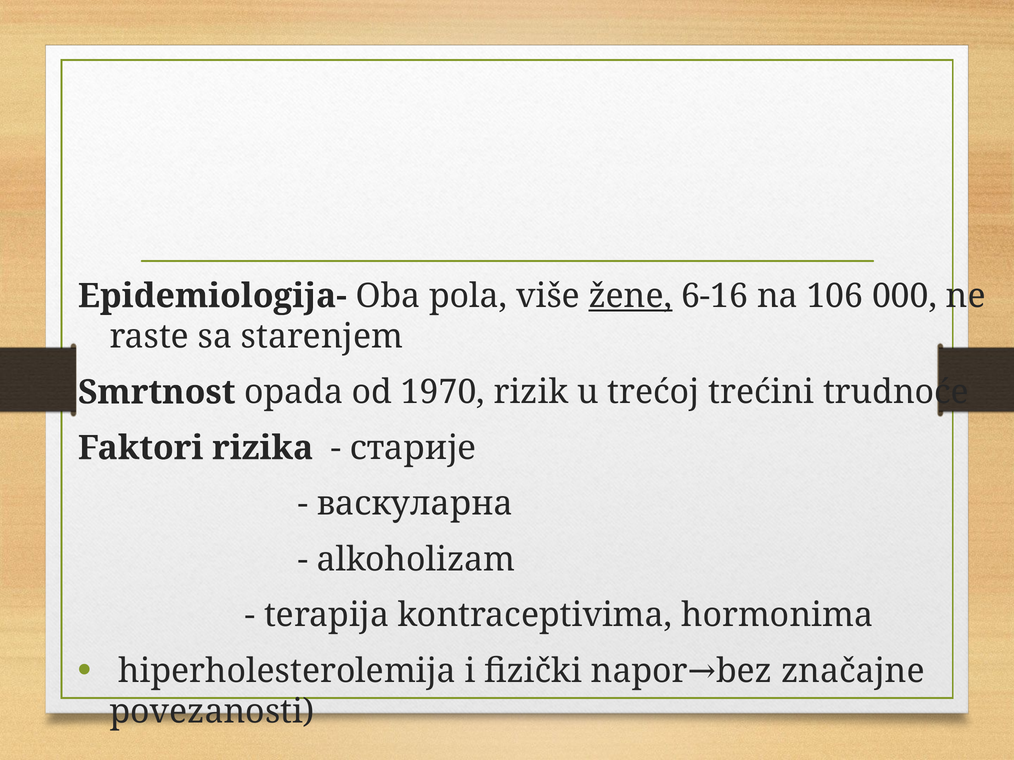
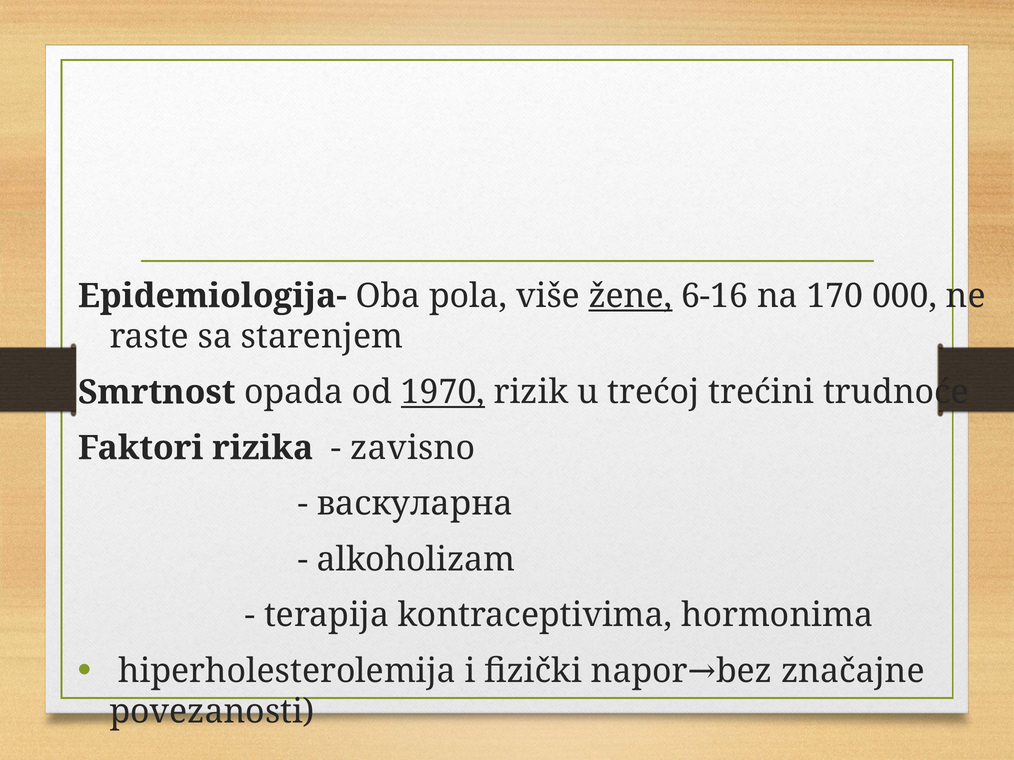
106: 106 -> 170 (835, 296)
1970 underline: none -> present (443, 393)
старије: старије -> zavisno (413, 448)
